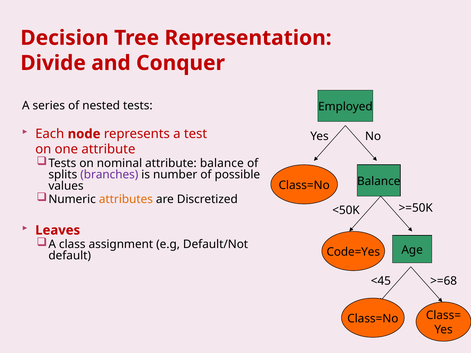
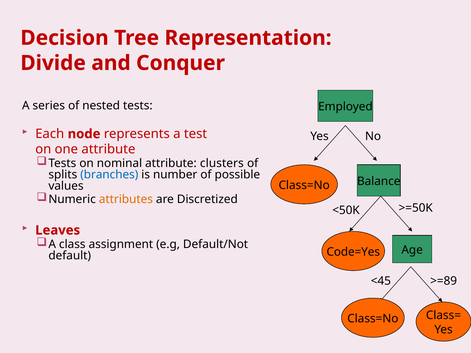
attribute balance: balance -> clusters (222, 163)
branches colour: purple -> blue (109, 175)
>=68: >=68 -> >=89 (444, 281)
